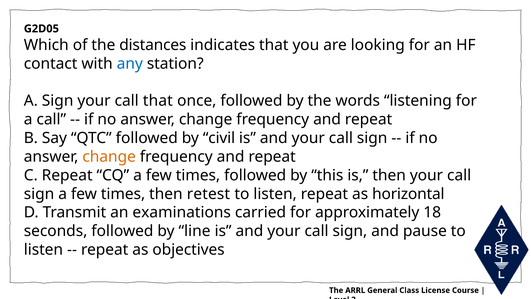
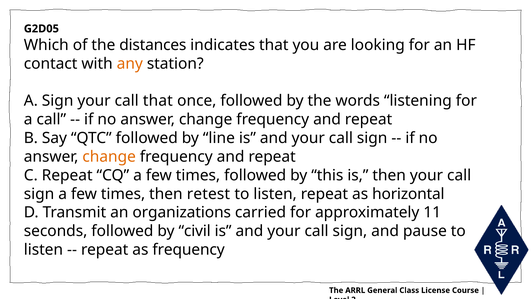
any colour: blue -> orange (130, 64)
civil: civil -> line (219, 138)
examinations: examinations -> organizations (182, 212)
18: 18 -> 11 (432, 212)
line: line -> civil (195, 231)
as objectives: objectives -> frequency (189, 249)
